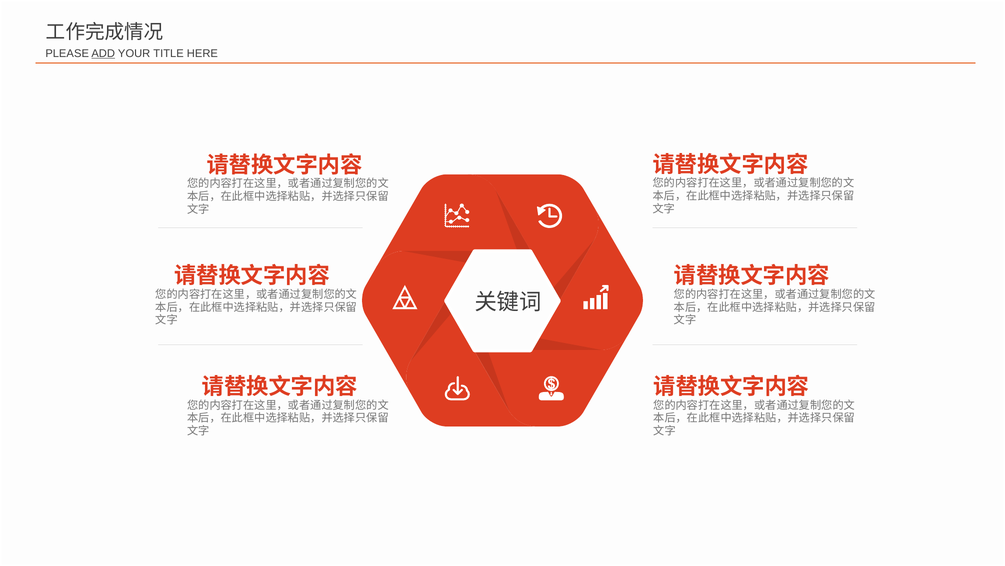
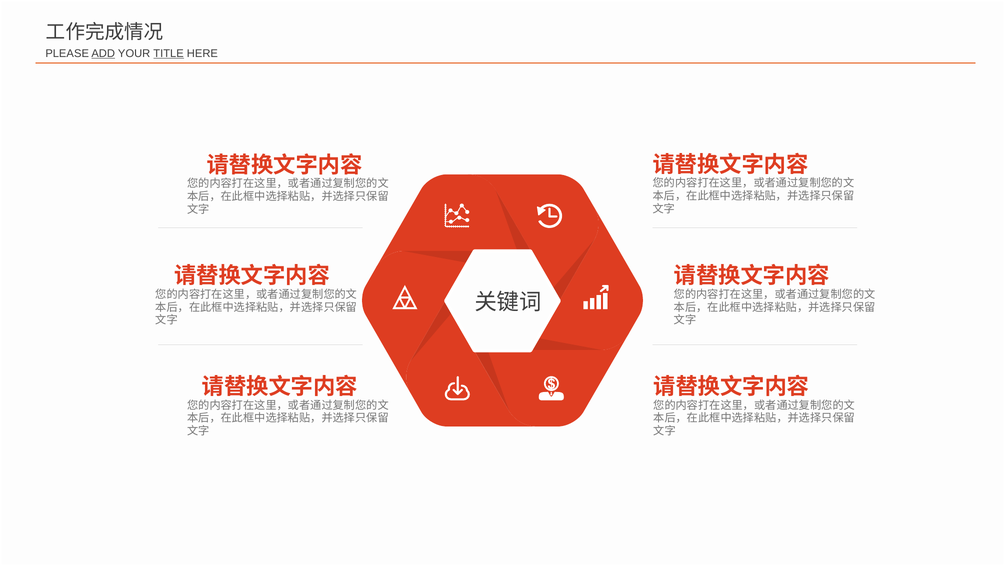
TITLE underline: none -> present (169, 53)
